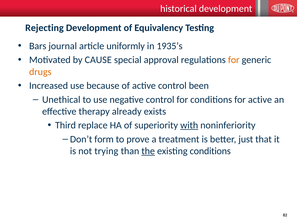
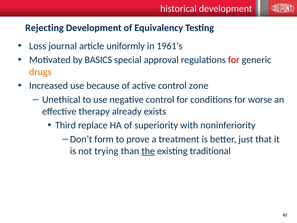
Bars: Bars -> Loss (38, 46)
1935’s: 1935’s -> 1961’s (170, 46)
CAUSE: CAUSE -> BASICS (98, 60)
for colour: orange -> red (234, 60)
been: been -> zone (199, 86)
for active: active -> worse (260, 99)
with underline: present -> none (189, 125)
existing conditions: conditions -> traditional (210, 151)
